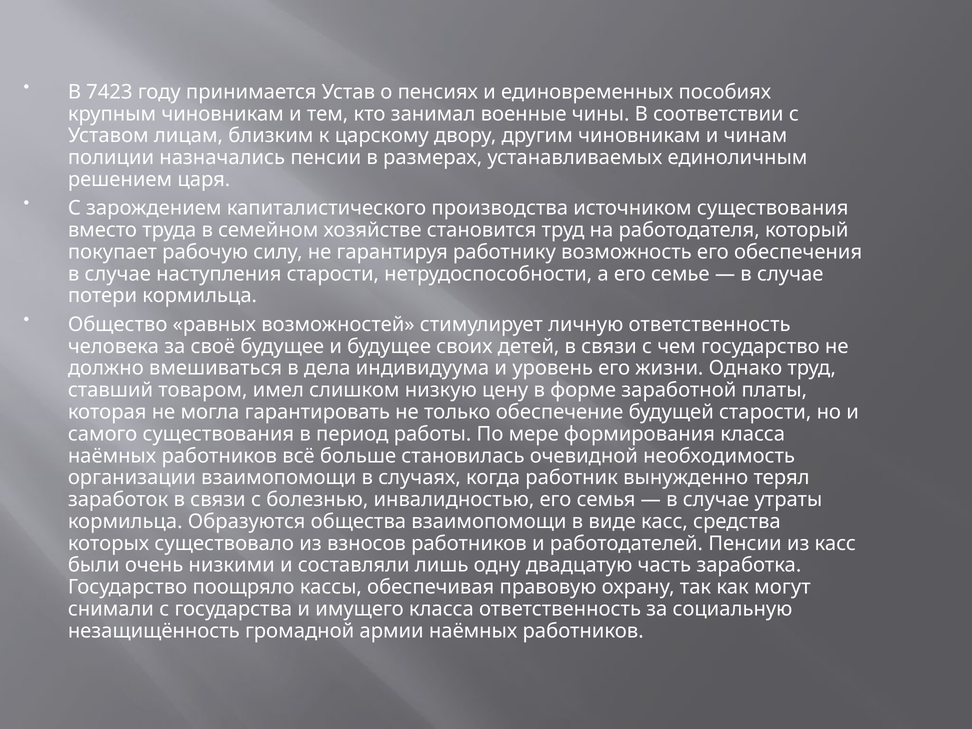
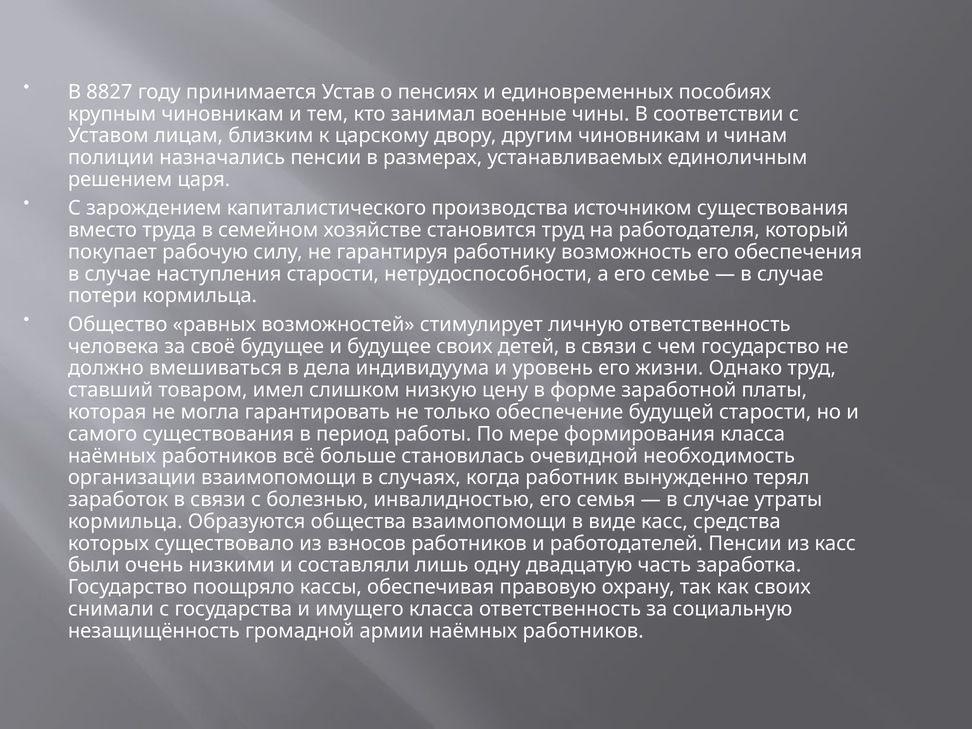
7423: 7423 -> 8827 (109, 92)
как могут: могут -> своих (782, 587)
